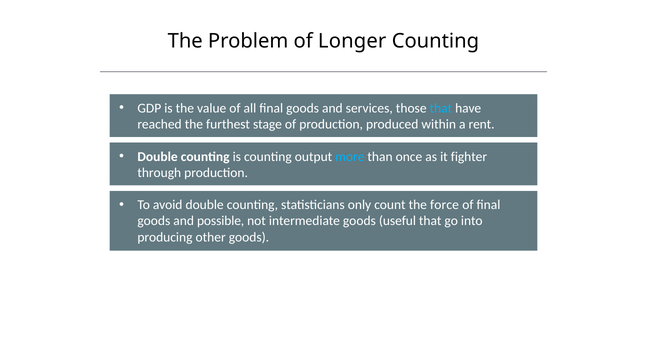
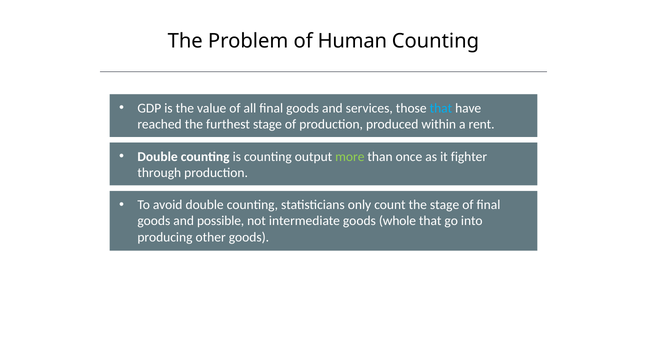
Longer: Longer -> Human (352, 41)
more colour: light blue -> light green (350, 157)
the force: force -> stage (445, 205)
useful: useful -> whole (397, 221)
